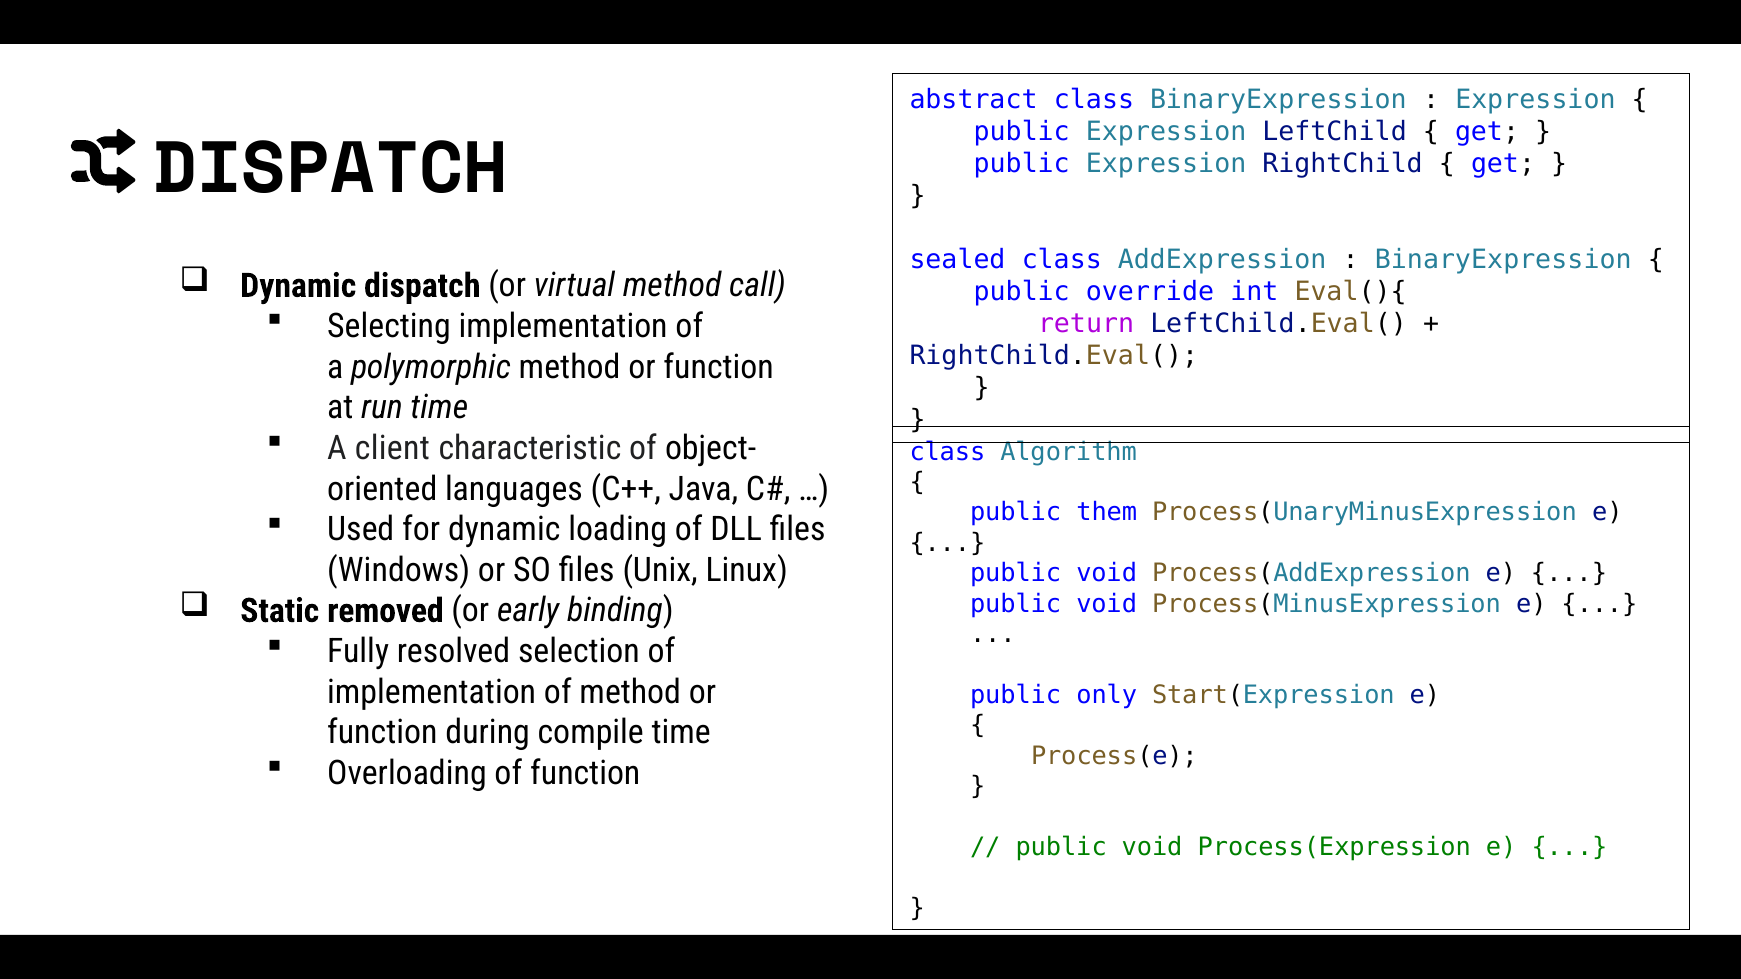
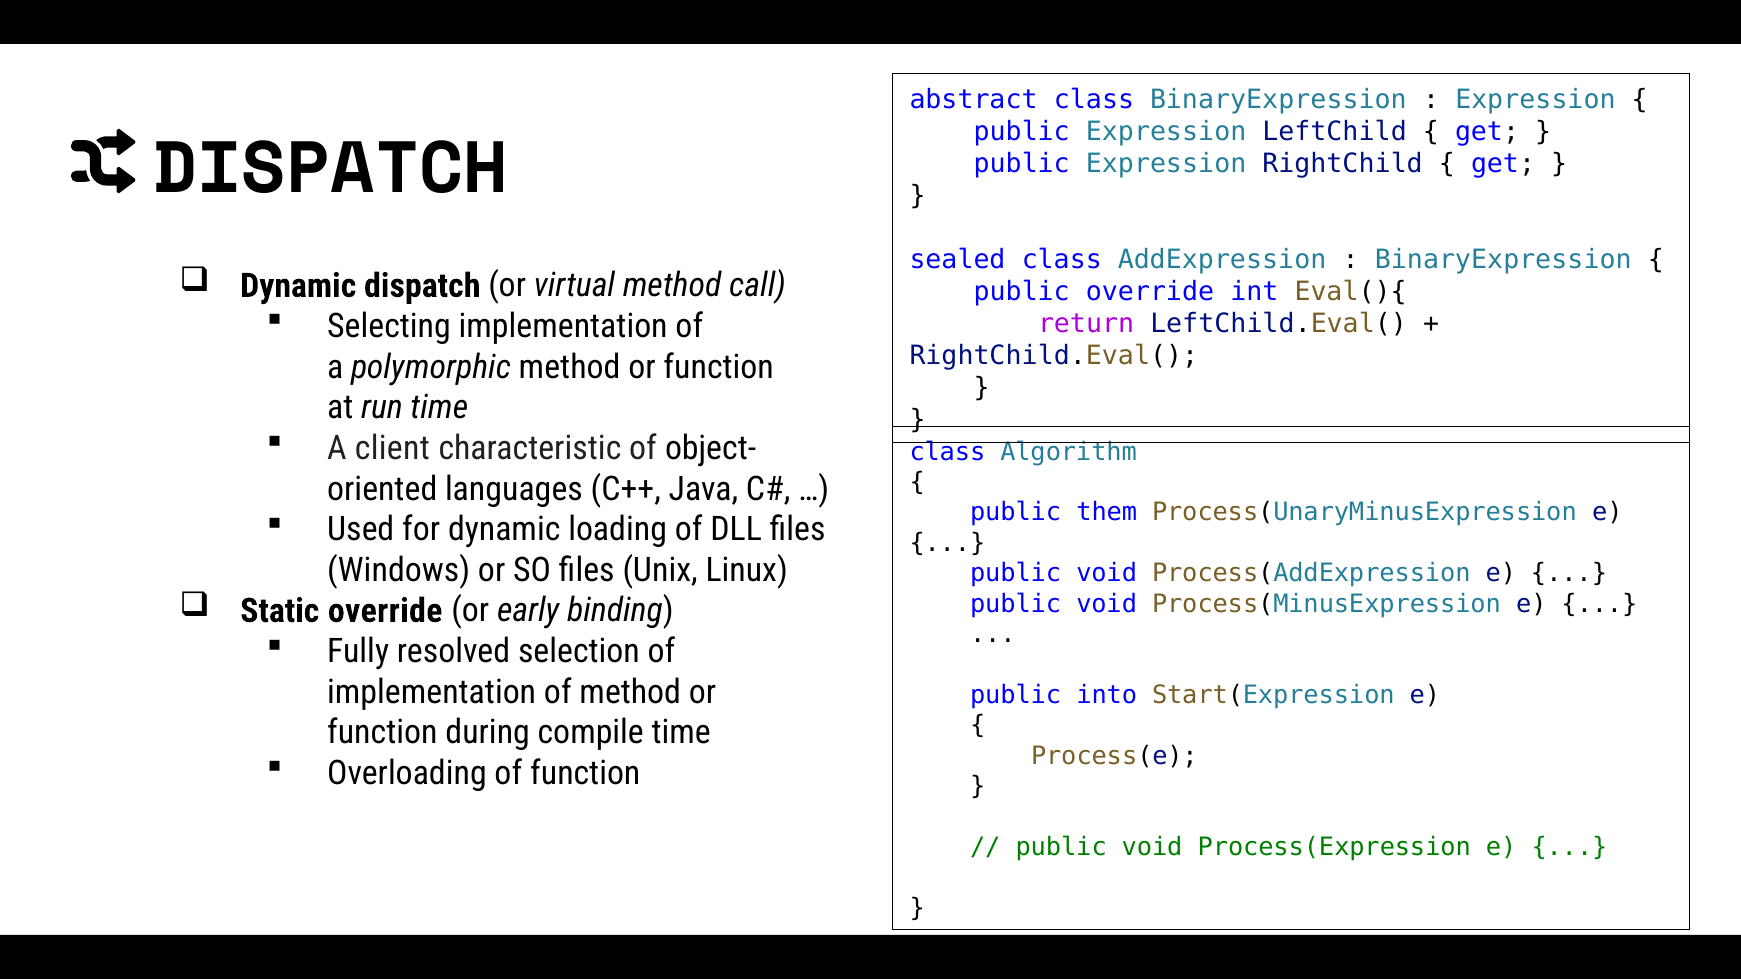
Static removed: removed -> override (385, 611)
only: only -> into (1107, 695)
